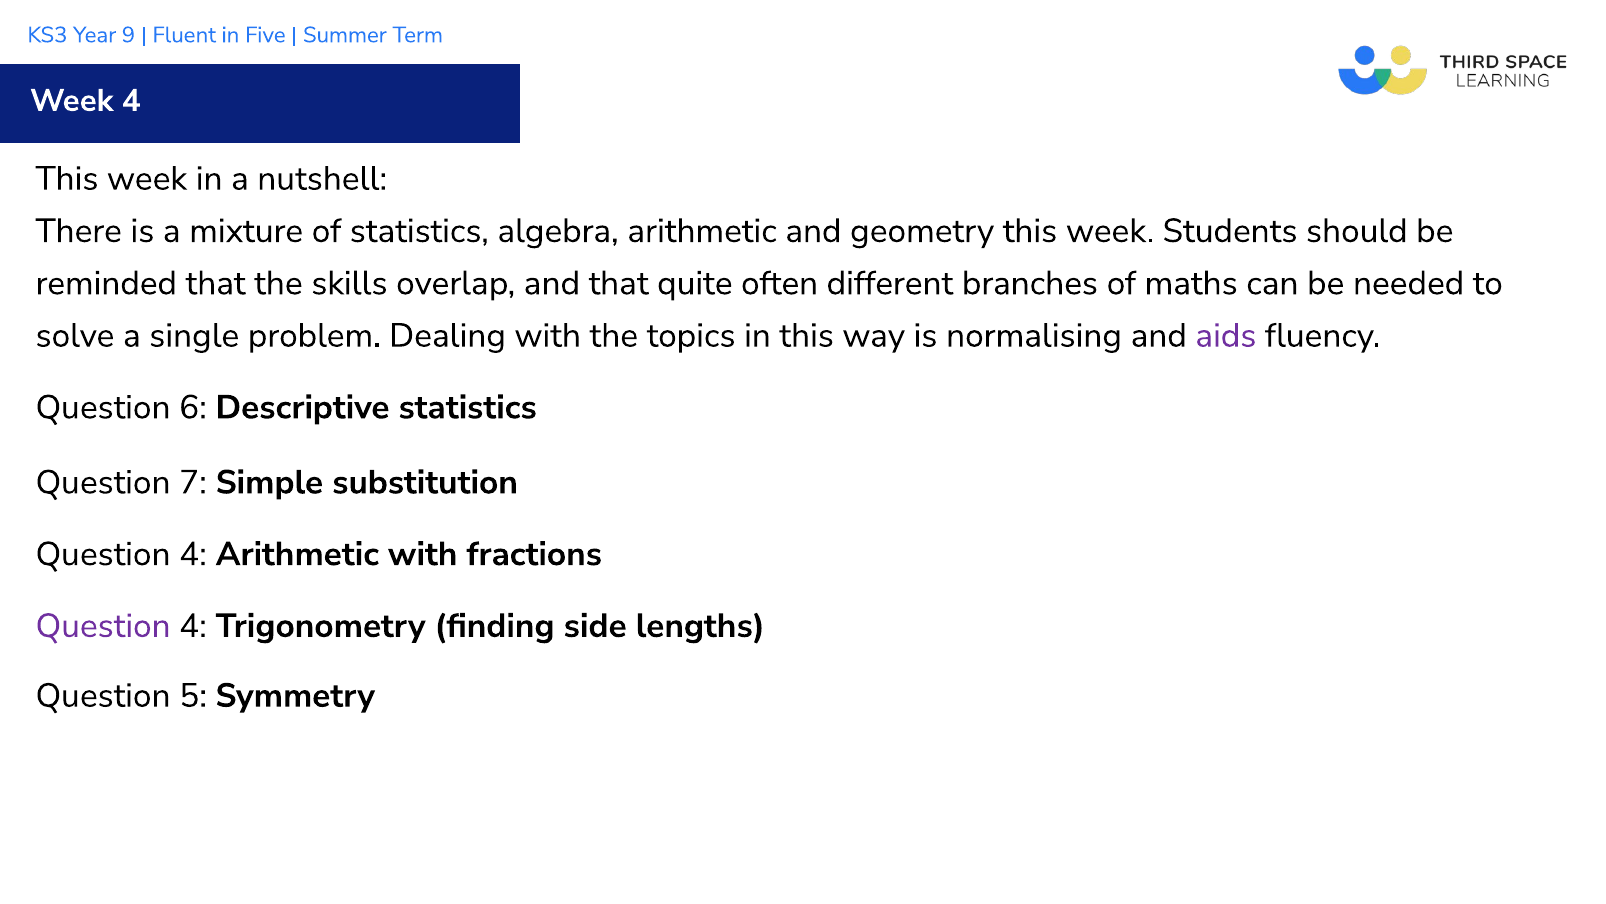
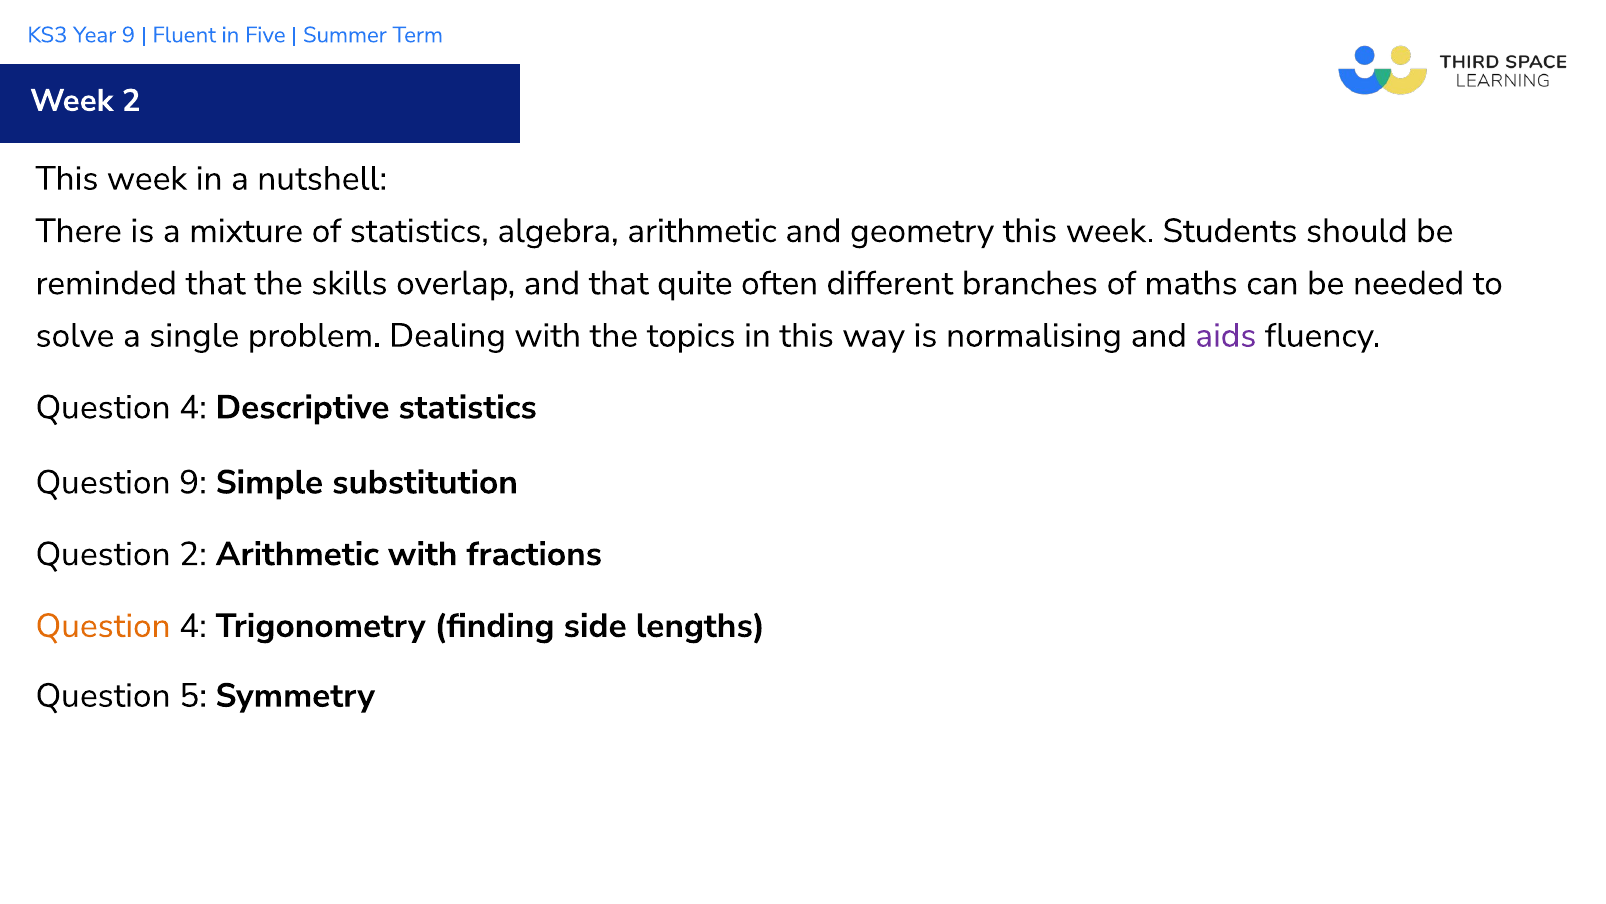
Week 4: 4 -> 2 (131, 101)
6: 6 -> 4 (193, 407)
Question 7: 7 -> 9 (193, 482)
4: 4 -> 2 (193, 554)
Question colour: purple -> orange (103, 625)
